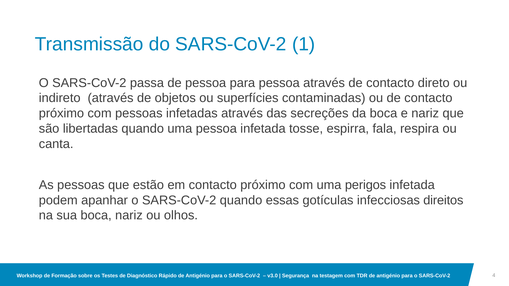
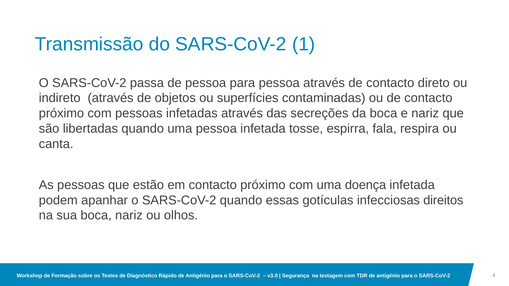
perigos: perigos -> doença (366, 185)
